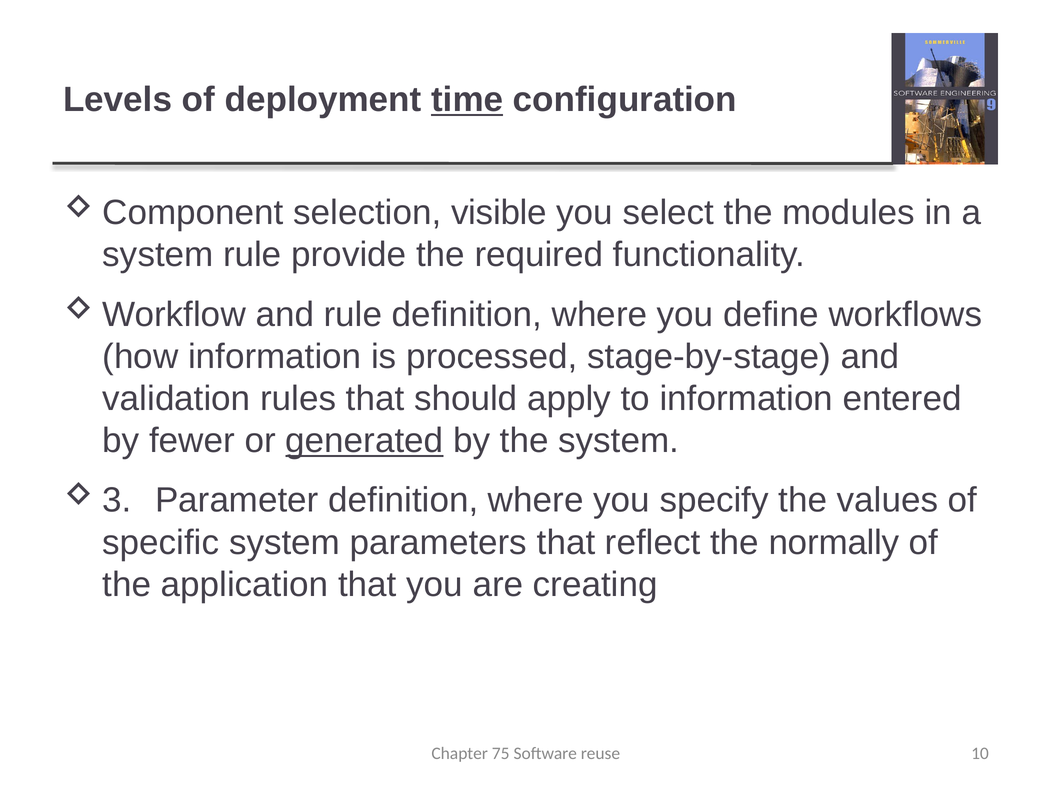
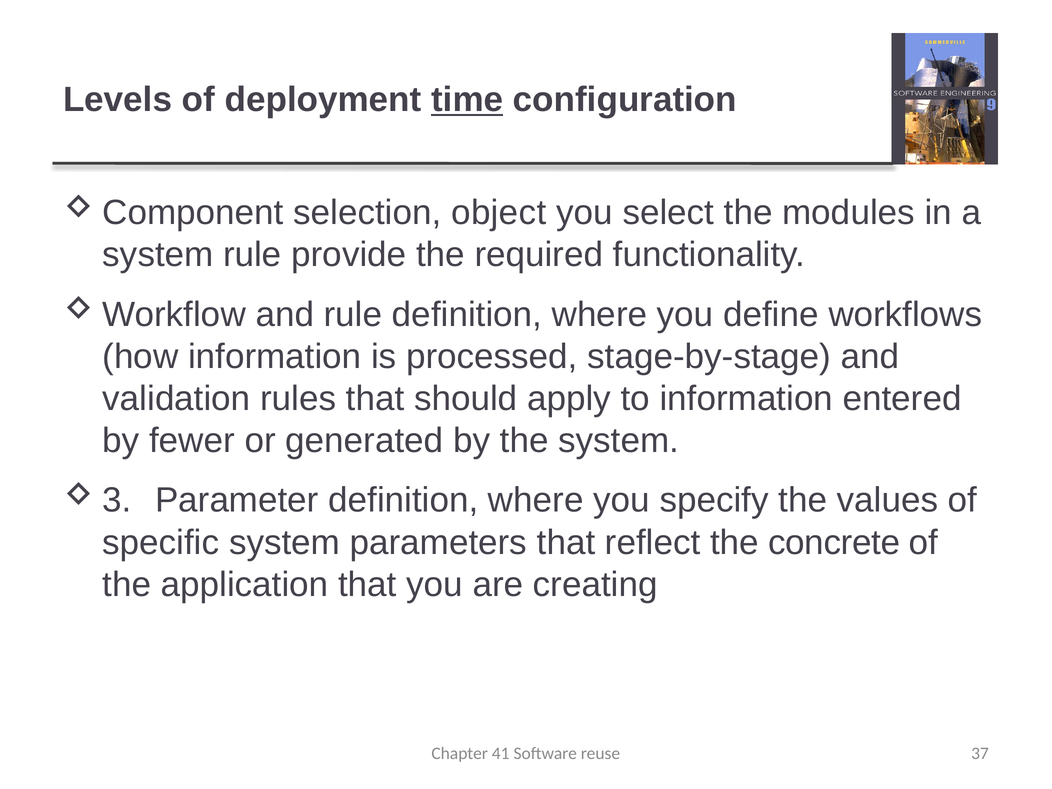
visible: visible -> object (499, 213)
generated underline: present -> none (364, 441)
normally: normally -> concrete (834, 542)
75: 75 -> 41 (501, 753)
10: 10 -> 37 (980, 753)
